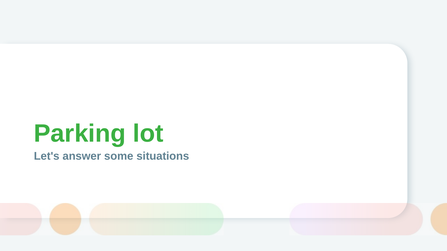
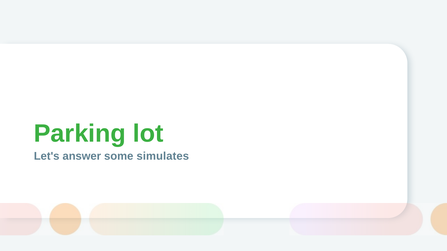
situations: situations -> simulates (163, 156)
